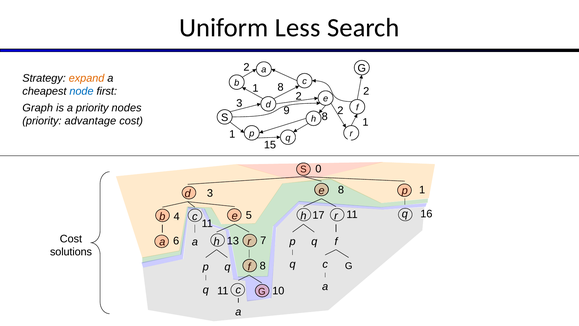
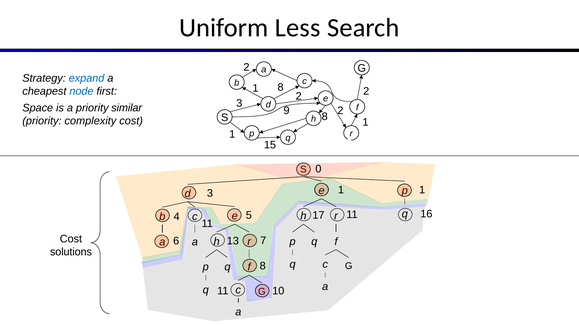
expand colour: orange -> blue (87, 78)
Graph: Graph -> Space (38, 108)
nodes: nodes -> similar (127, 108)
advantage: advantage -> complexity (90, 121)
3 8: 8 -> 1 (341, 190)
